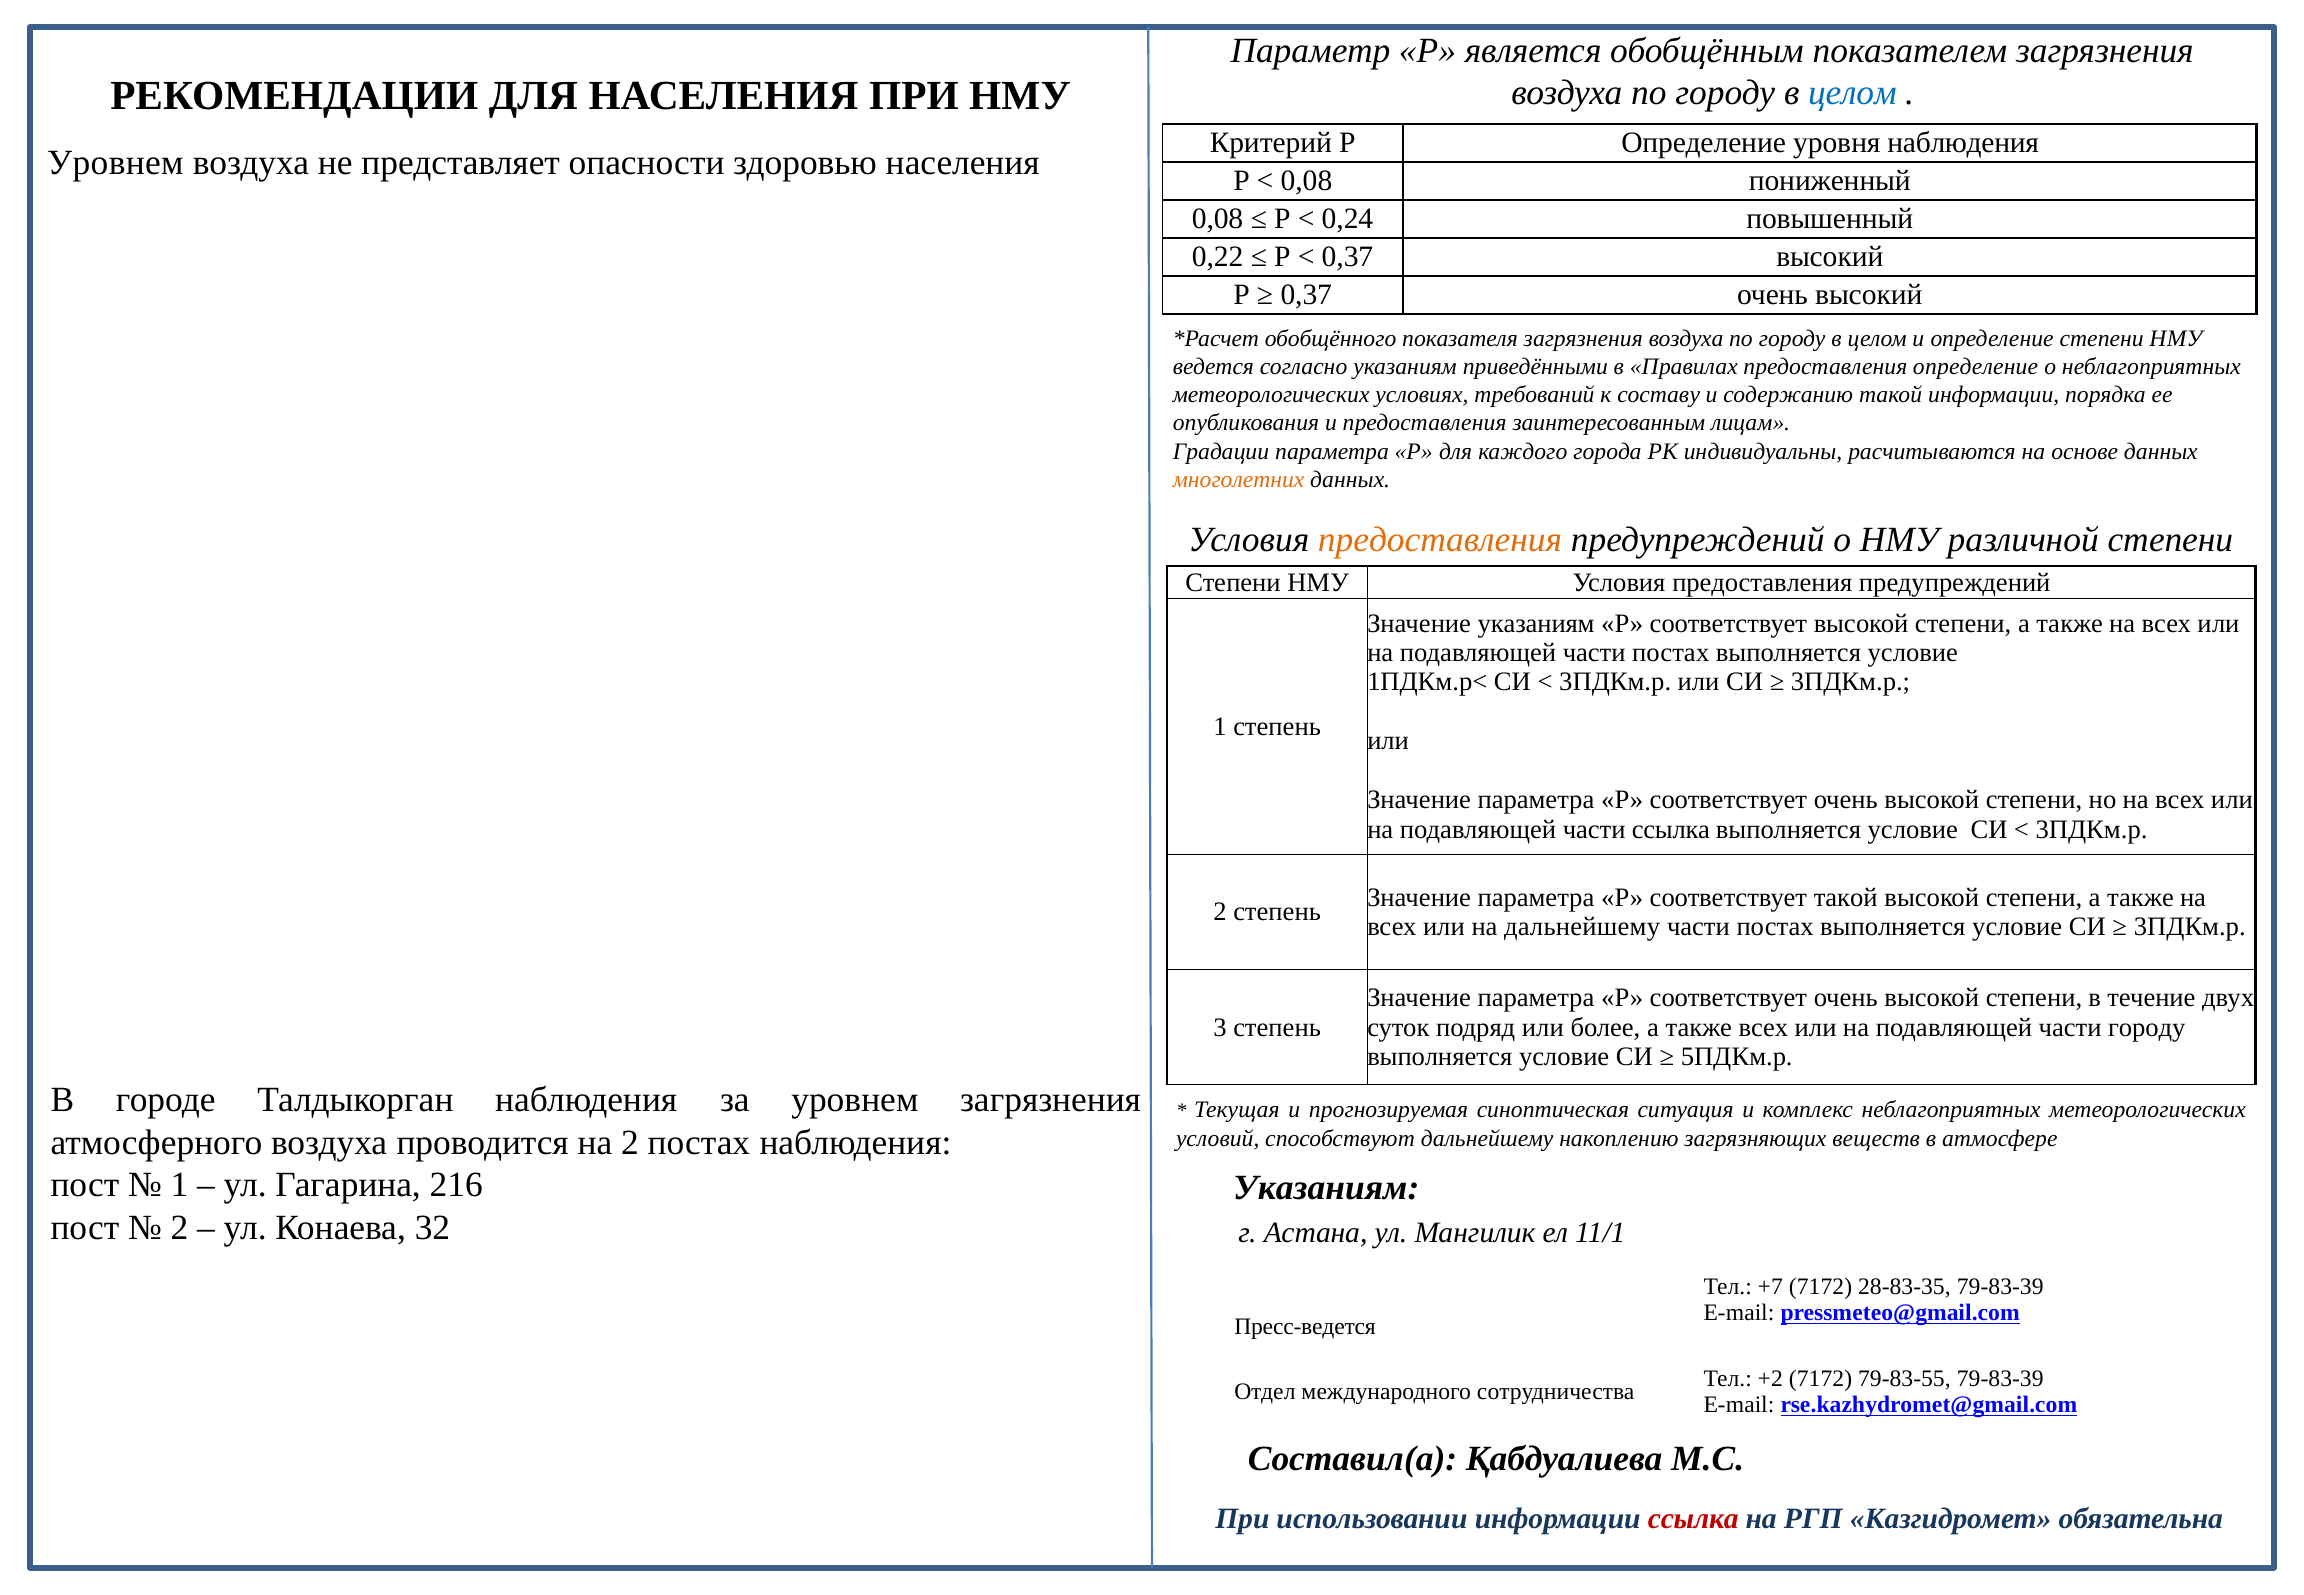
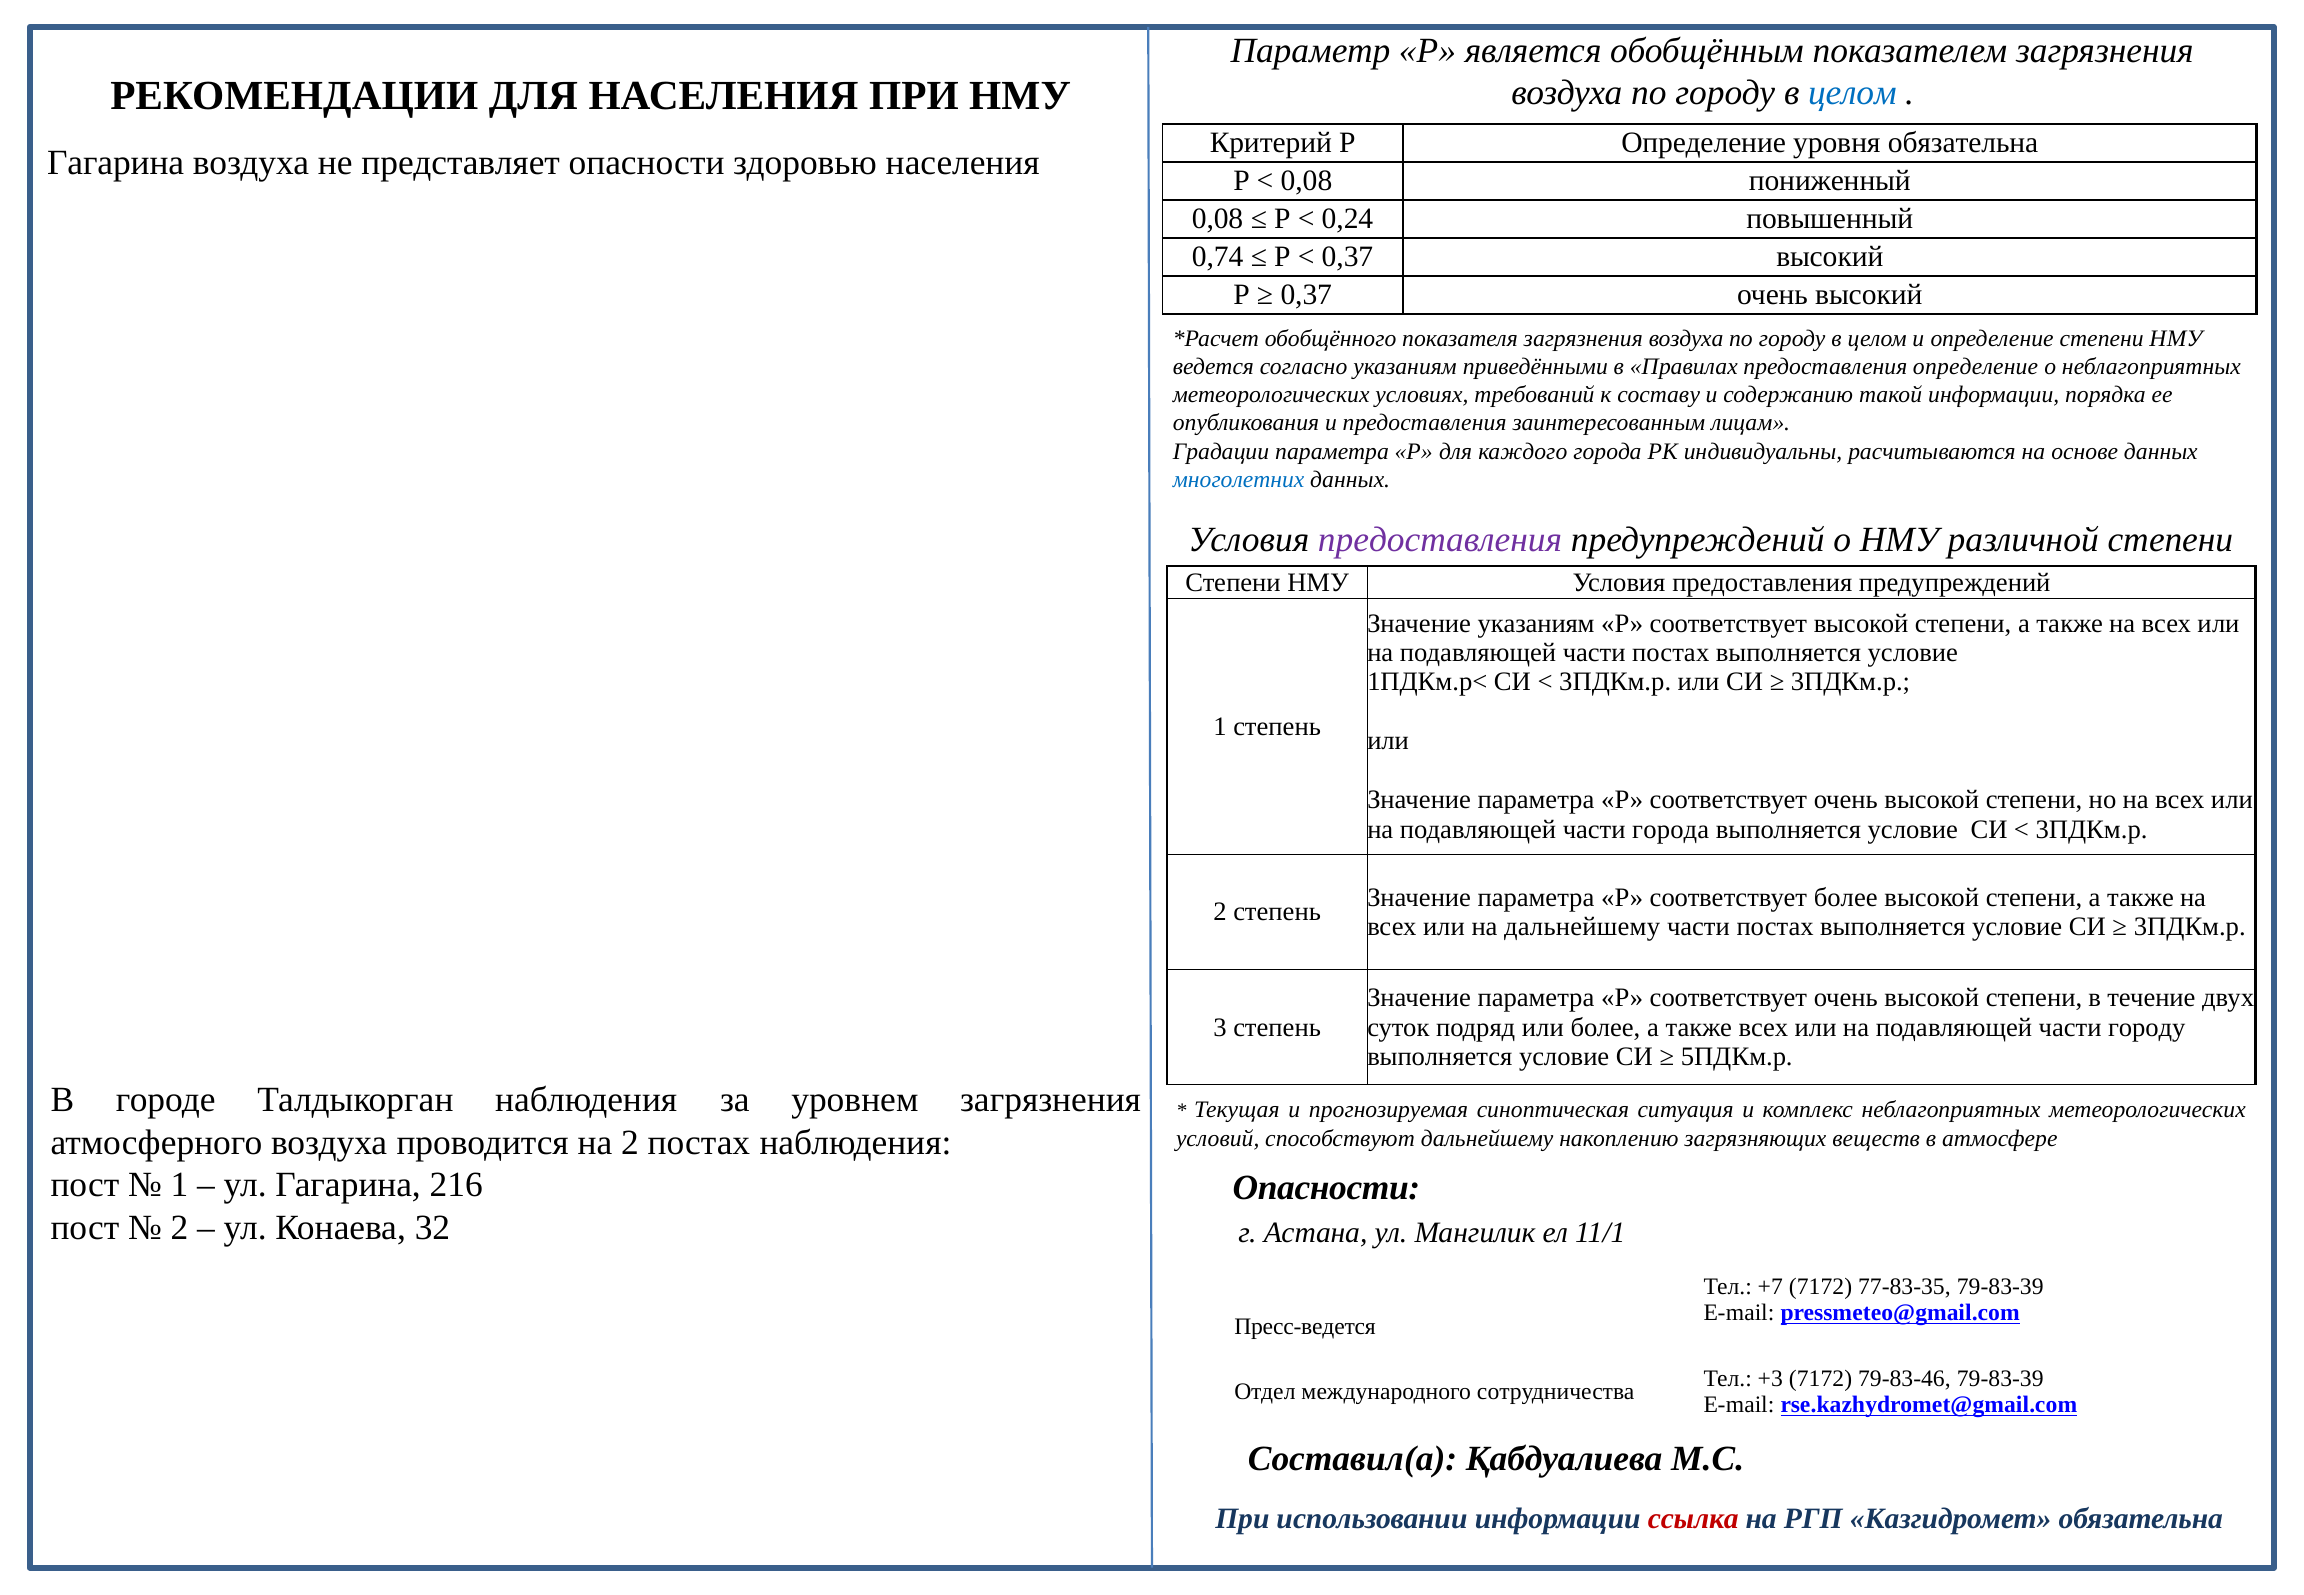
уровня наблюдения: наблюдения -> обязательна (1963, 143)
Уровнем: Уровнем -> Гагарина (116, 163)
0,22: 0,22 -> 0,74 (1218, 257)
многолетних colour: orange -> blue (1239, 480)
предоставления colour: orange -> purple (1440, 539)
части ссылка: ссылка -> города (1671, 830)
соответствует такой: такой -> более (1846, 897)
Указаниям: Указаниям -> Опасности (1326, 1188)
28-83-35: 28-83-35 -> 77-83-35 (1904, 1287)
+2: +2 -> +3 (1770, 1379)
79-83-55: 79-83-55 -> 79-83-46 (1904, 1379)
